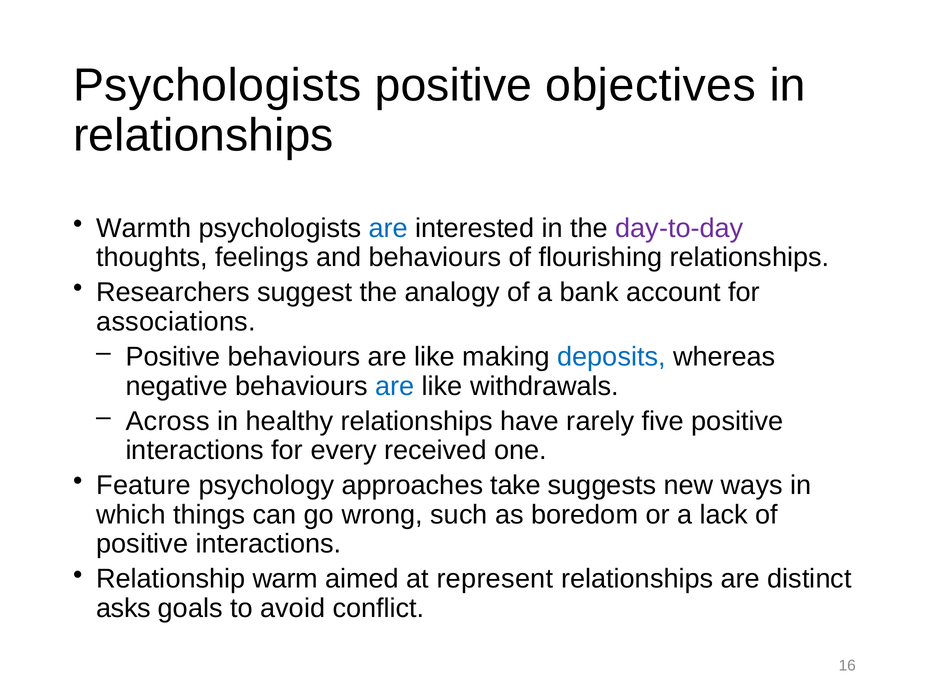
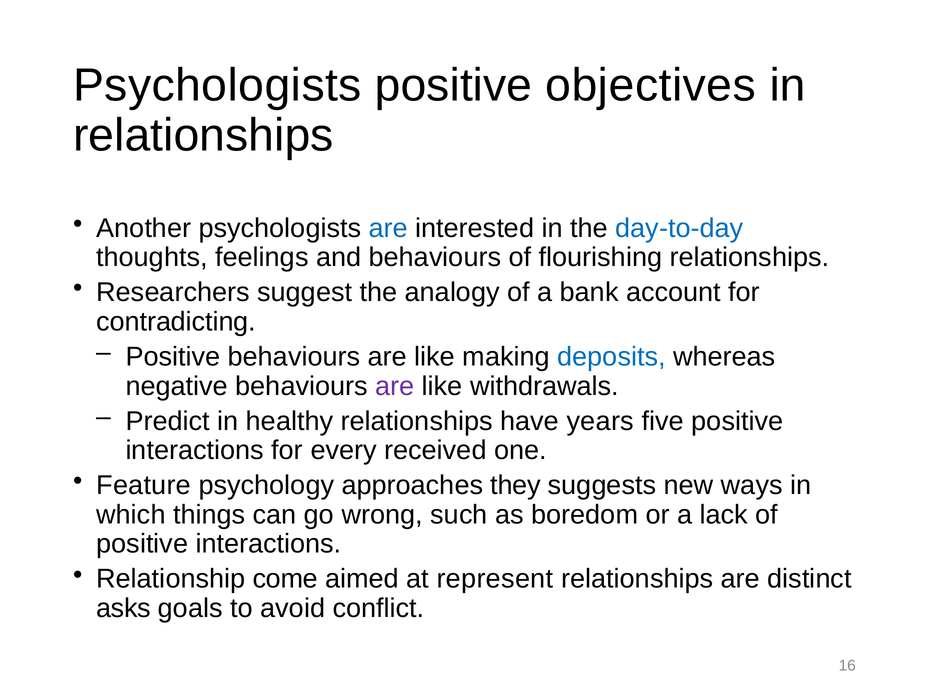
Warmth: Warmth -> Another (144, 228)
day-to-day colour: purple -> blue (679, 228)
associations: associations -> contradicting (176, 322)
are colour: blue -> purple (395, 386)
Across: Across -> Predict (168, 421)
rarely: rarely -> years (600, 421)
take: take -> they (516, 485)
warm: warm -> come (285, 579)
